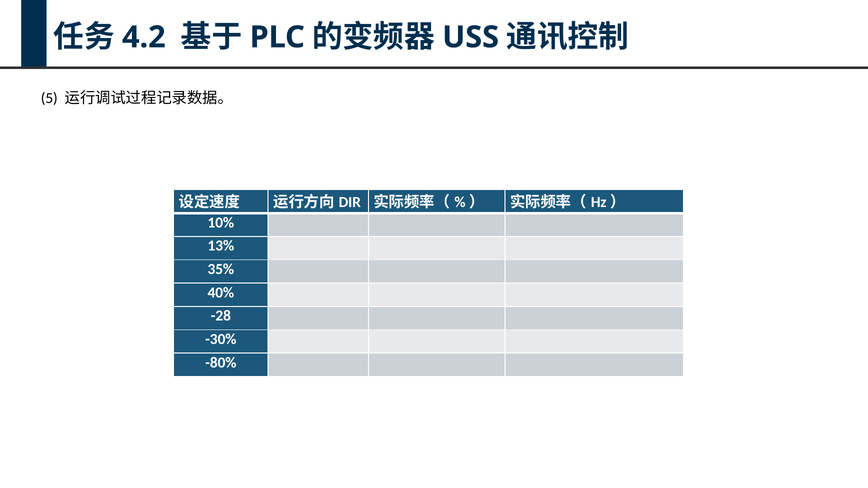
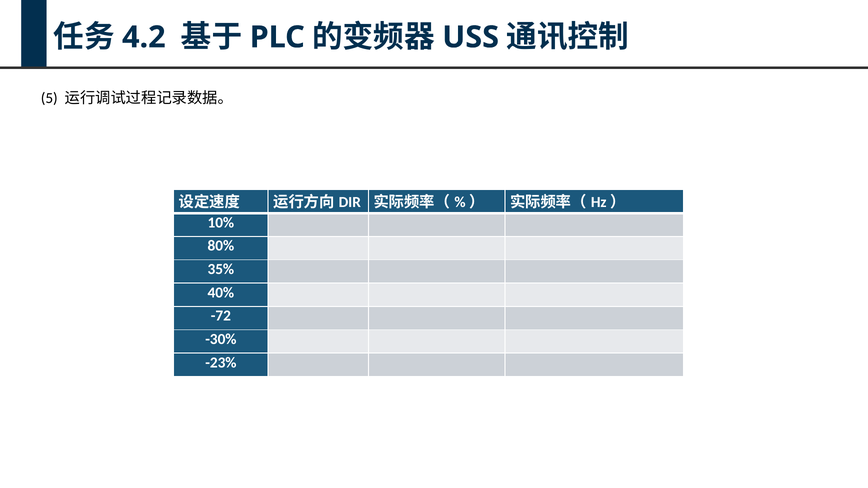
13%: 13% -> 80% (221, 246)
-28: -28 -> -72 (221, 316)
-80%: -80% -> -23% (221, 363)
